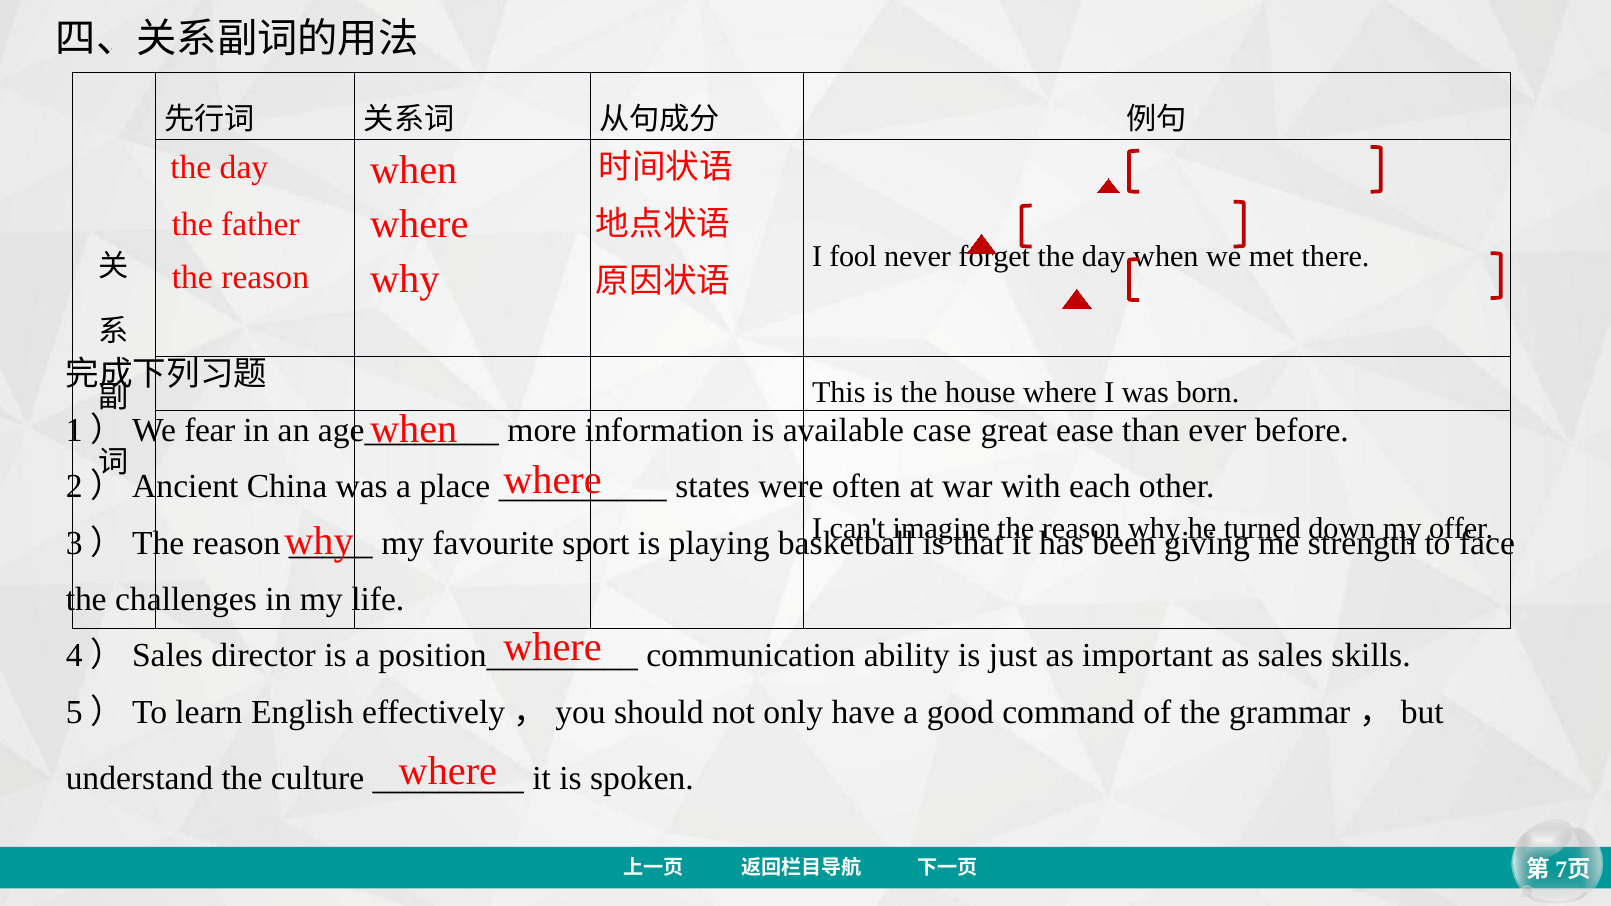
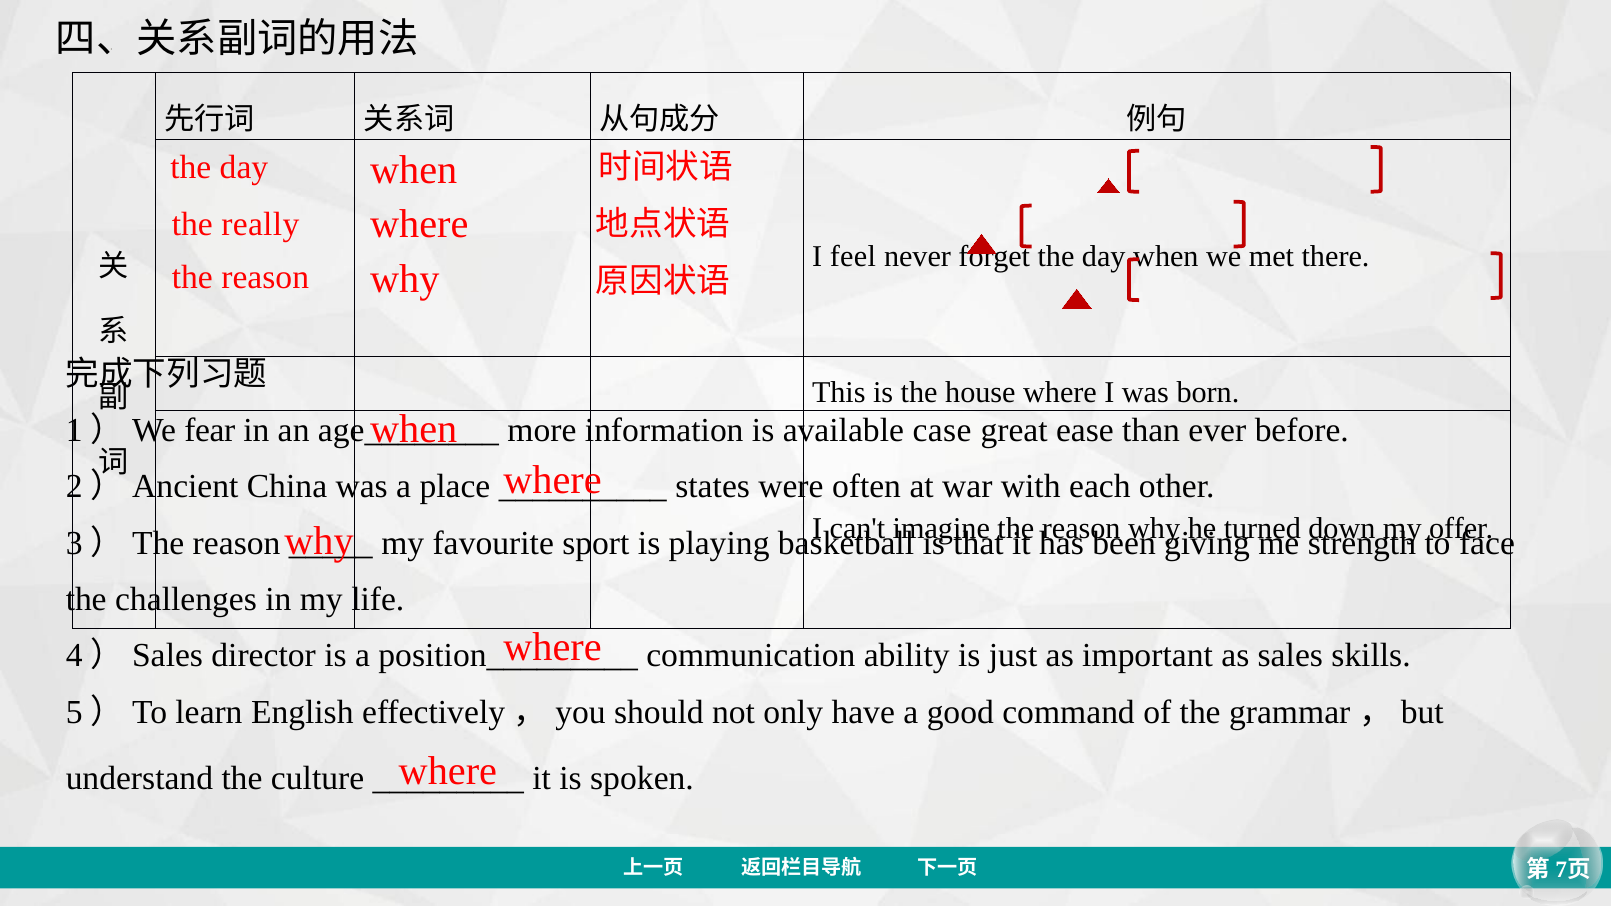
father: father -> really (260, 225)
fool: fool -> feel (853, 256)
